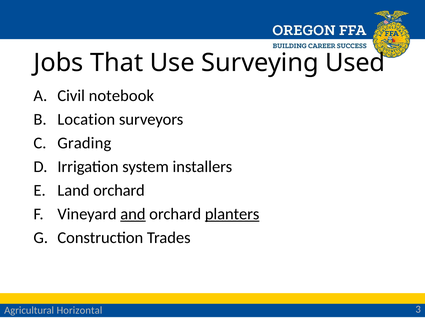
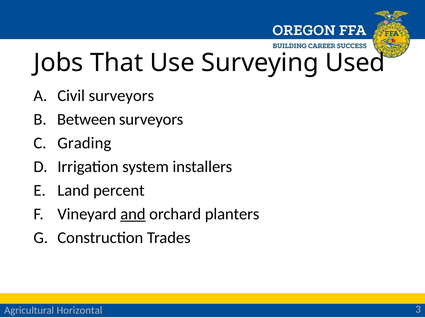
Civil notebook: notebook -> surveyors (121, 96)
Location: Location -> Between (86, 120)
Land orchard: orchard -> percent (119, 191)
planters underline: present -> none (232, 215)
